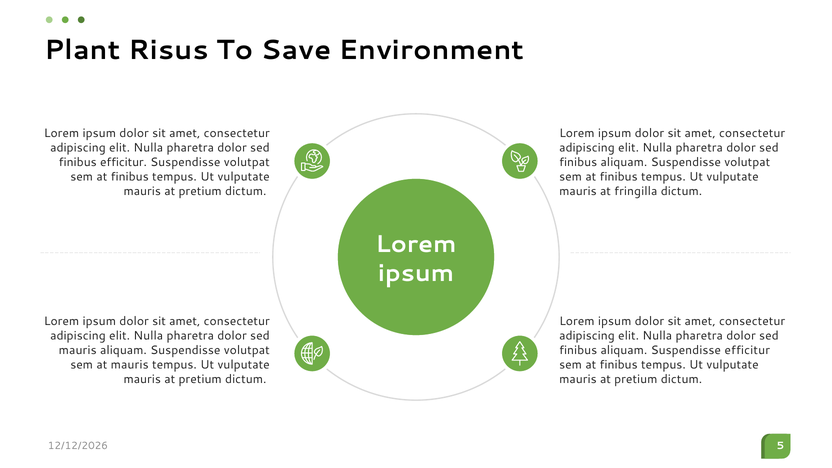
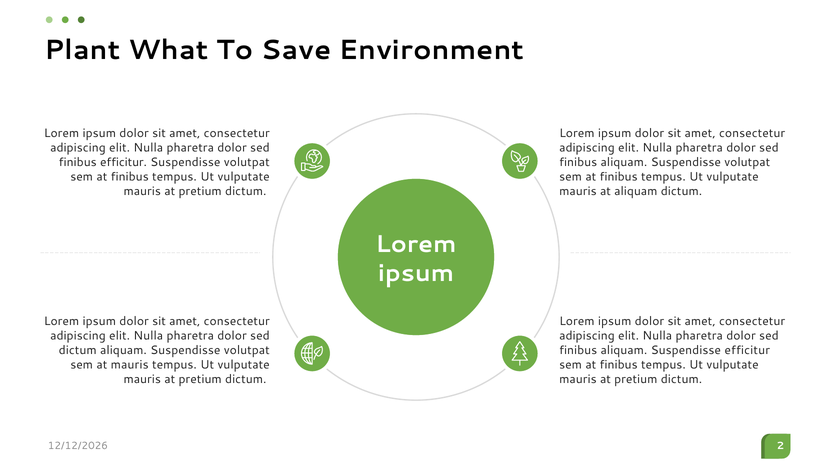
Risus: Risus -> What (168, 50)
at fringilla: fringilla -> aliquam (636, 191)
mauris: mauris -> dictum (78, 350)
5: 5 -> 2 (780, 446)
